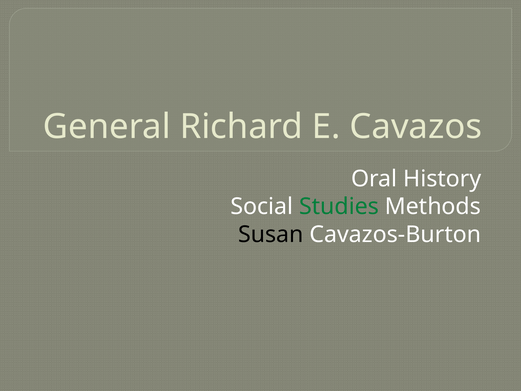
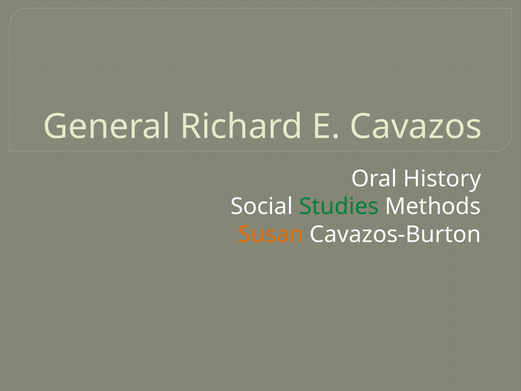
Susan colour: black -> orange (271, 234)
